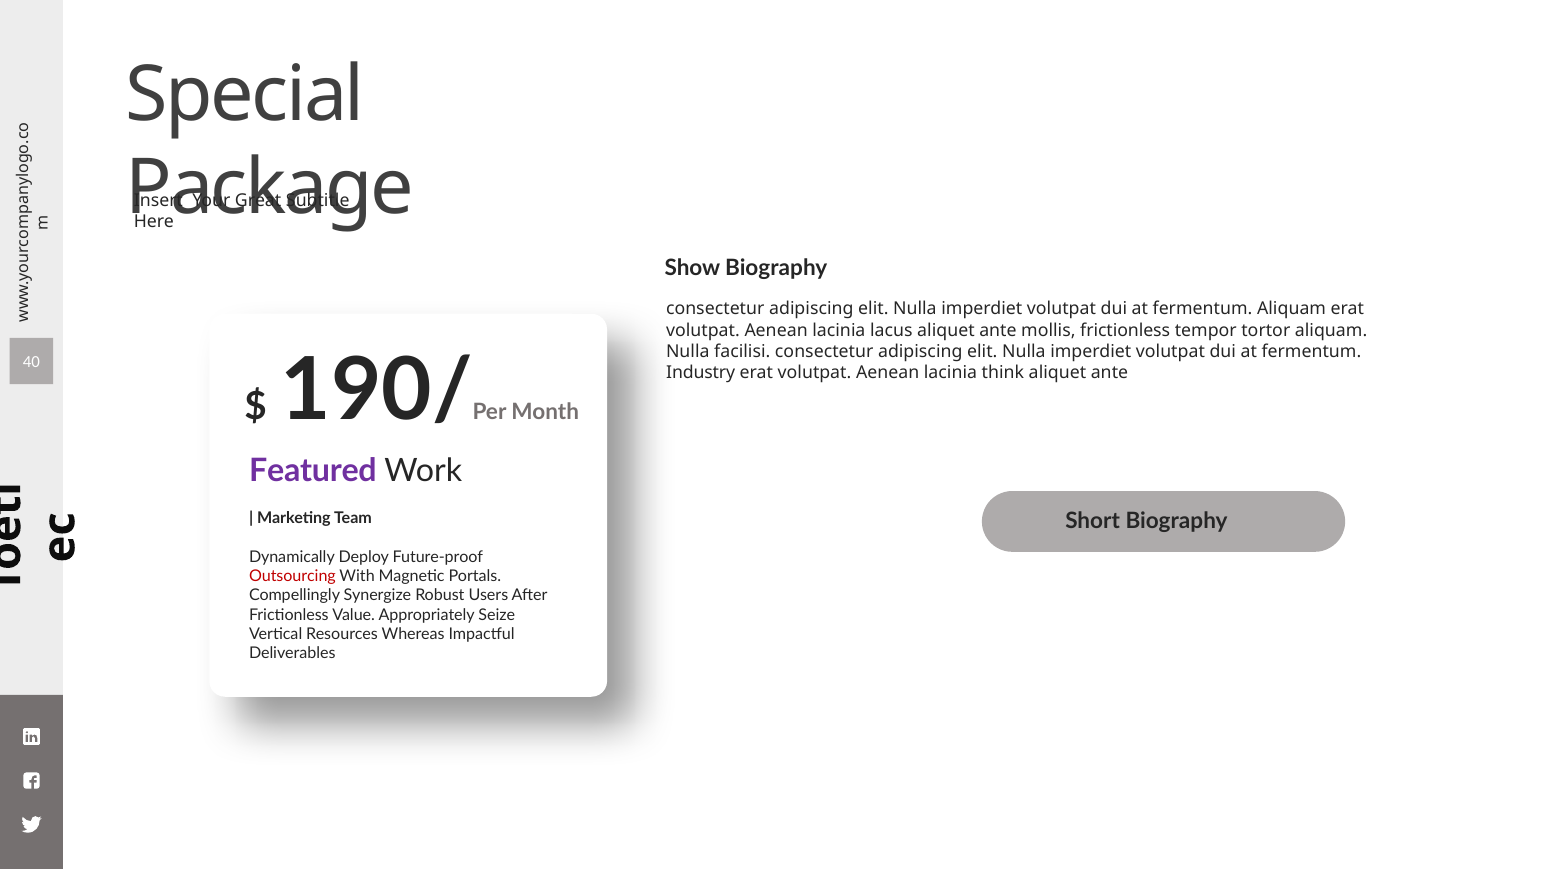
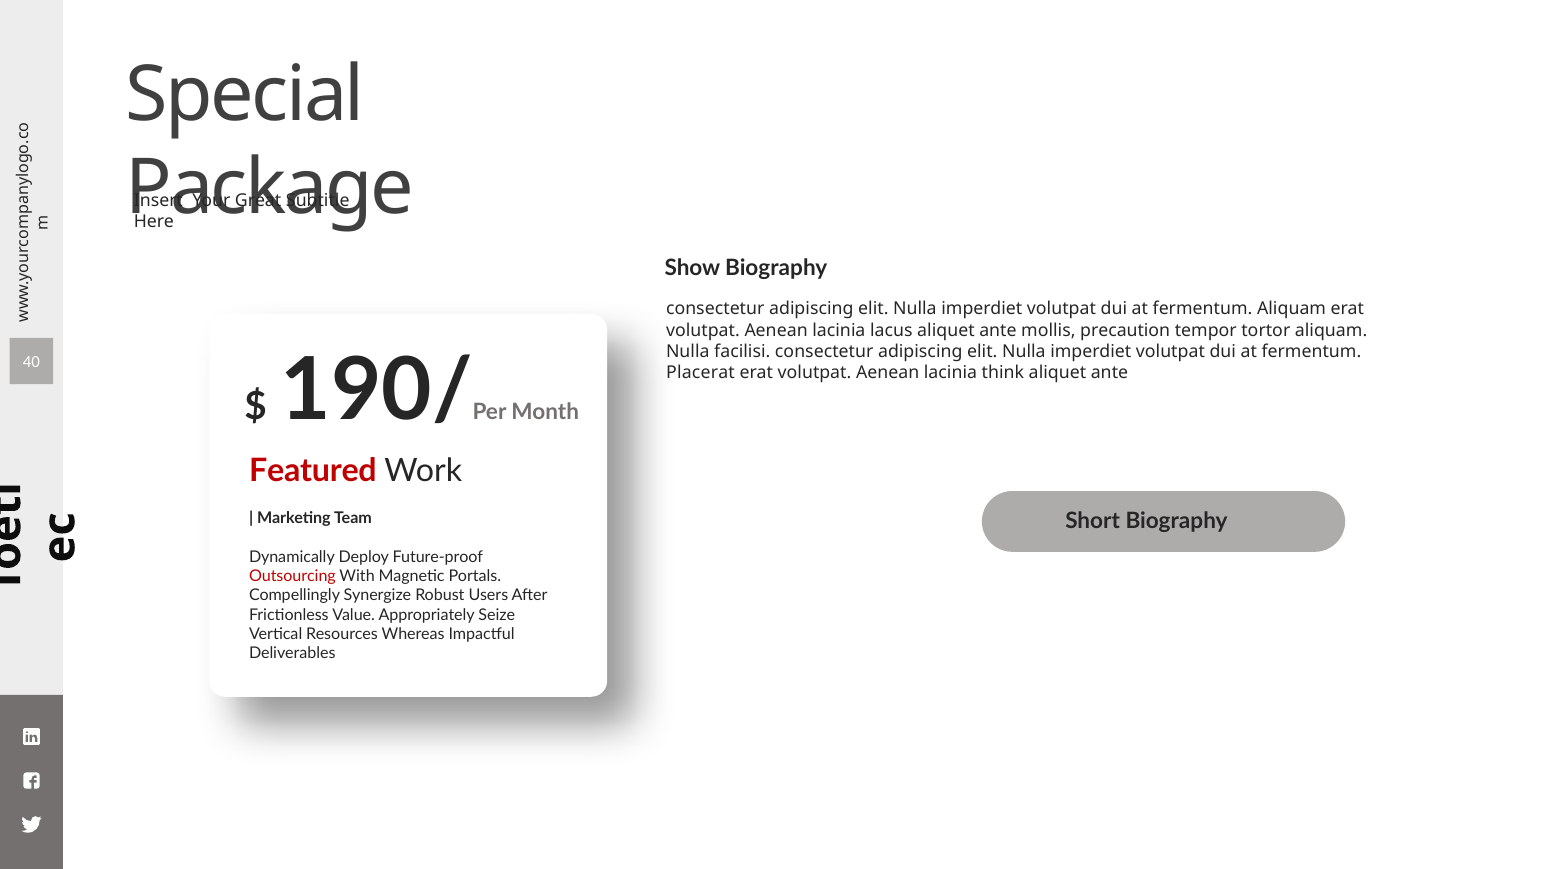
mollis frictionless: frictionless -> precaution (1125, 331)
Industry: Industry -> Placerat (700, 373)
Featured colour: purple -> red (313, 471)
